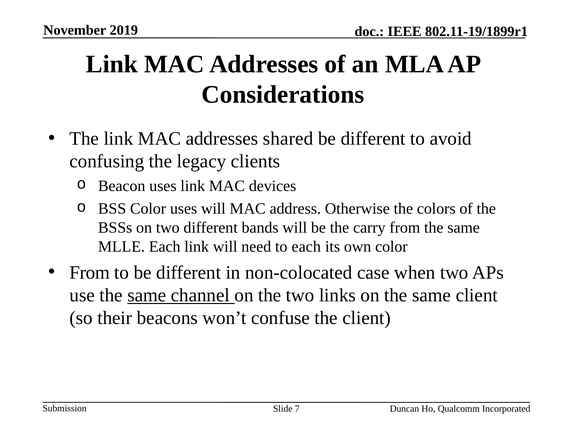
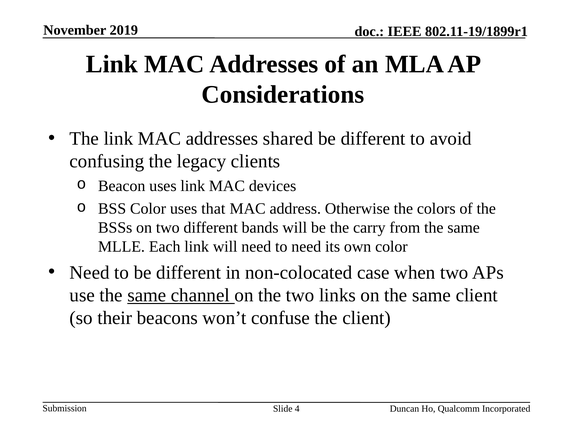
uses will: will -> that (213, 209)
to each: each -> need (306, 247)
From: From -> Need (90, 272)
7: 7 -> 4 (297, 409)
